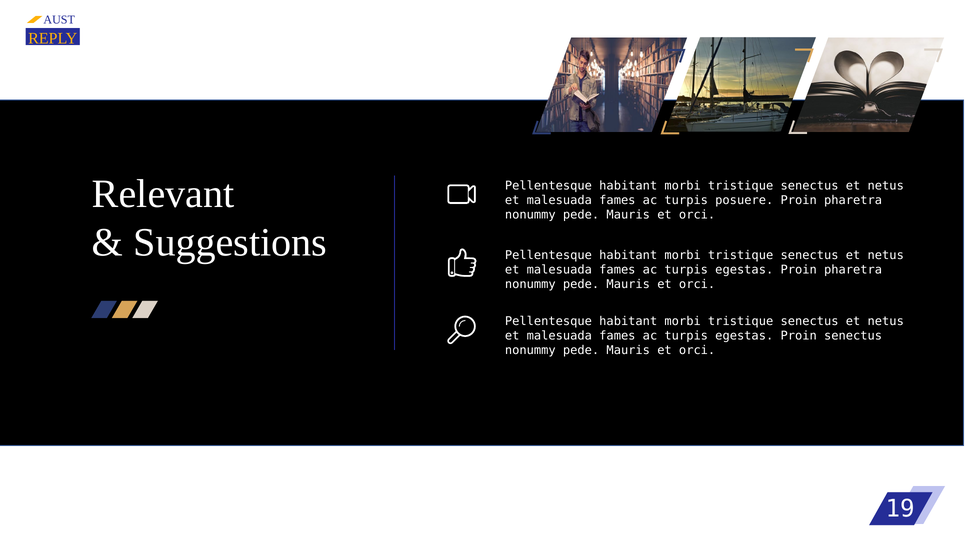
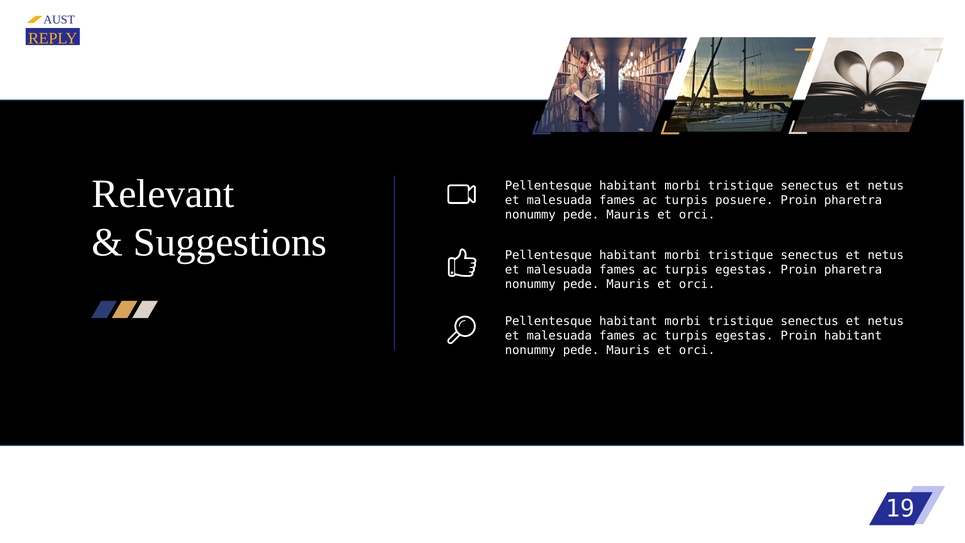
Proin senectus: senectus -> habitant (853, 335)
